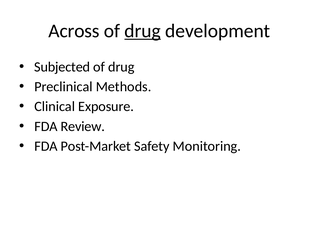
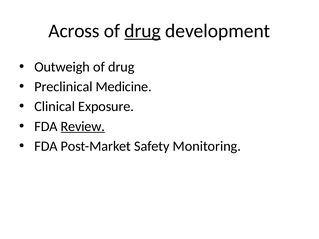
Subjected: Subjected -> Outweigh (62, 67)
Methods: Methods -> Medicine (124, 87)
Review underline: none -> present (83, 126)
